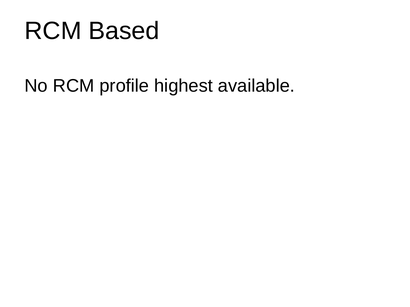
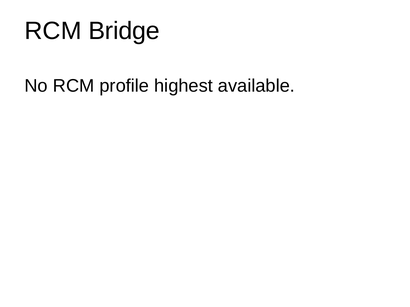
Based: Based -> Bridge (124, 31)
